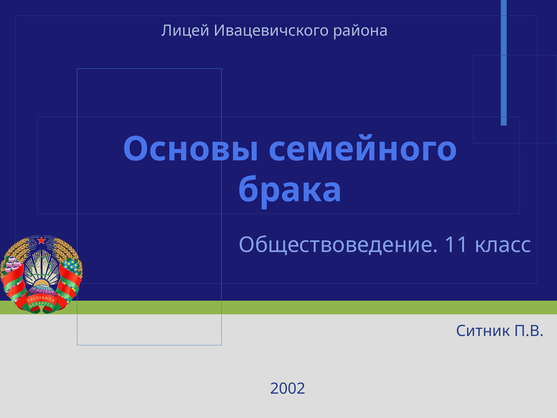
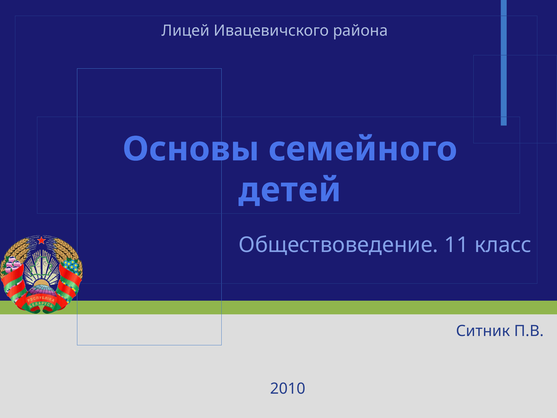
брака: брака -> детей (290, 190)
2002: 2002 -> 2010 (288, 389)
